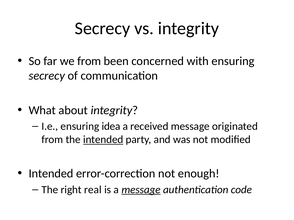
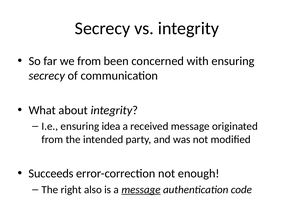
intended underline: present -> none (103, 140)
Intended: Intended -> Succeeds (51, 174)
real: real -> also (93, 190)
